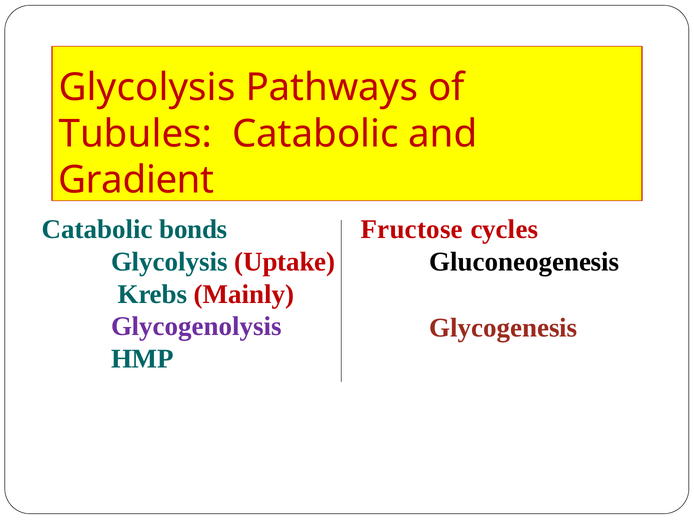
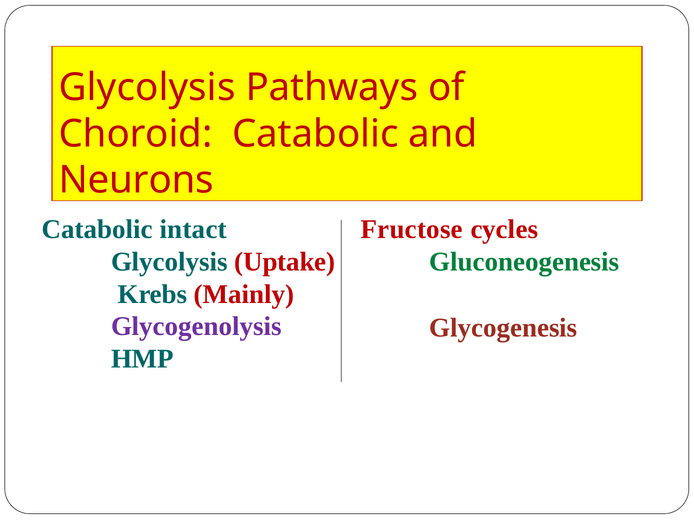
Tubules: Tubules -> Choroid (135, 134)
Gradient: Gradient -> Neurons (136, 180)
bonds: bonds -> intact (193, 229)
Gluconeogenesis colour: black -> green (524, 261)
